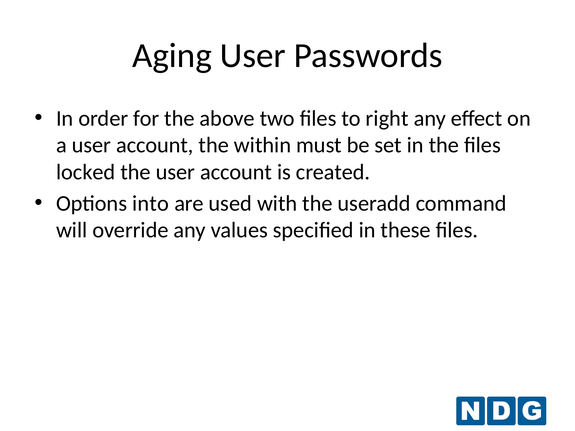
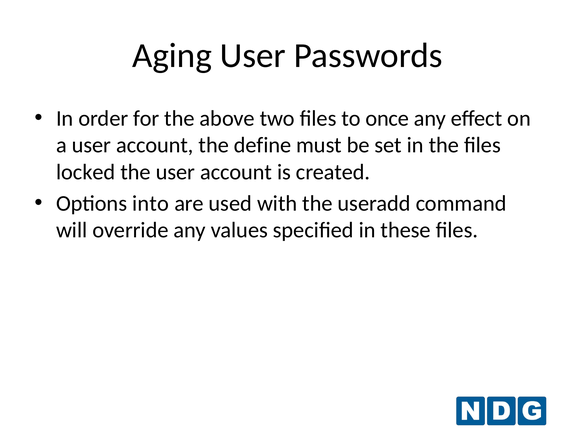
right: right -> once (387, 118)
within: within -> define (263, 145)
